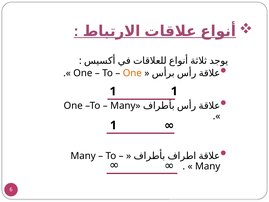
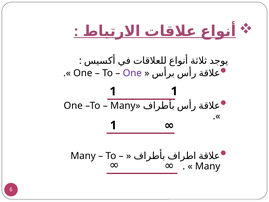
One colour: orange -> purple (132, 73)
